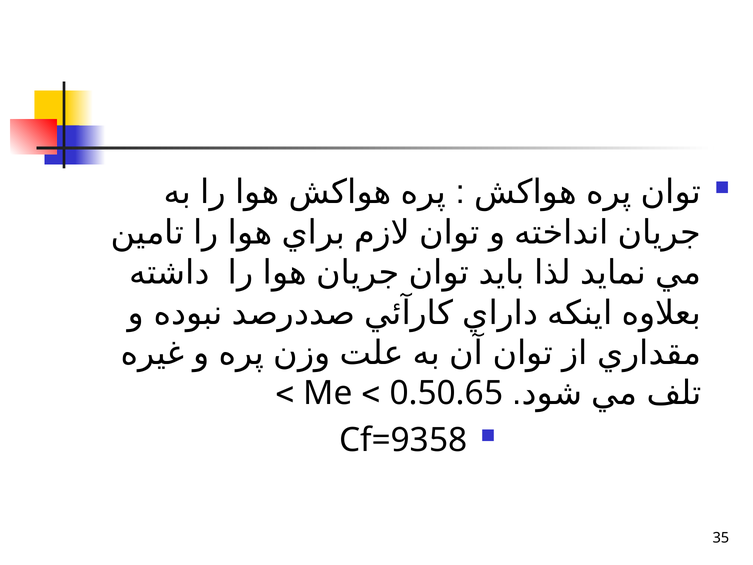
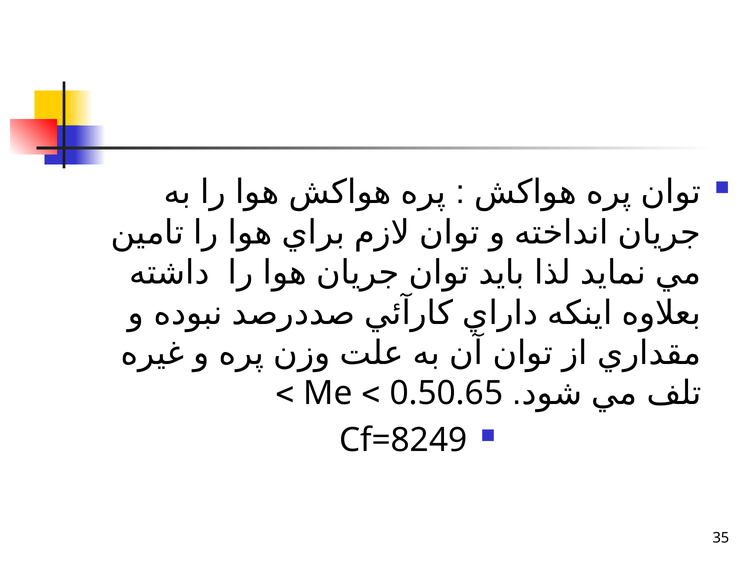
Cf=9358: Cf=9358 -> Cf=8249 (403, 440)
